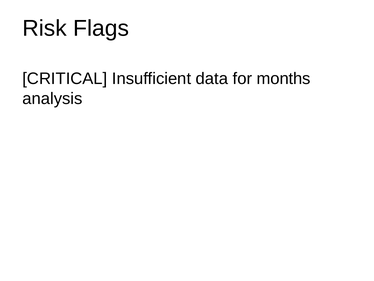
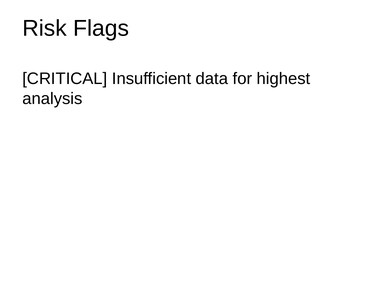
months: months -> highest (284, 78)
